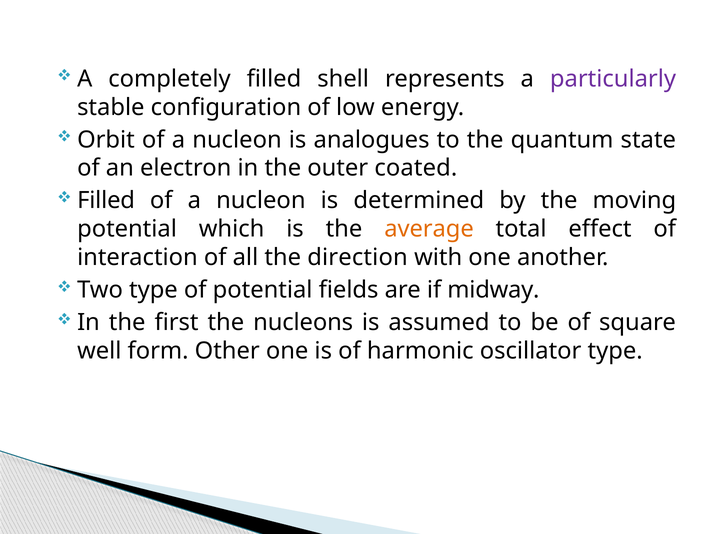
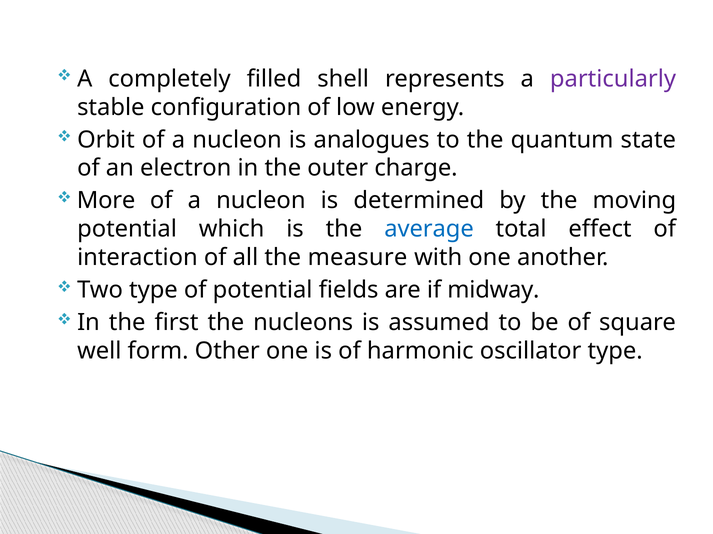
coated: coated -> charge (416, 168)
Filled: Filled -> More (106, 201)
average colour: orange -> blue (429, 229)
direction: direction -> measure (357, 258)
